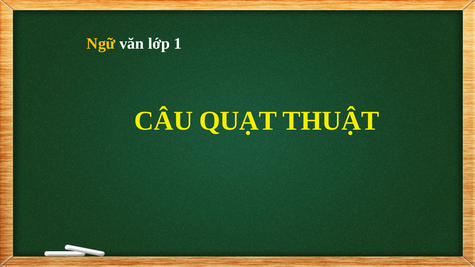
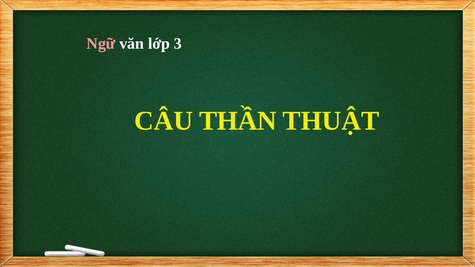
Ngữ colour: yellow -> pink (101, 43)
1: 1 -> 3 (178, 43)
QUẠT: QUẠT -> THẦN (238, 121)
